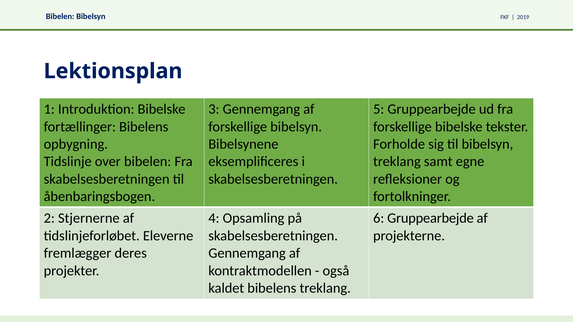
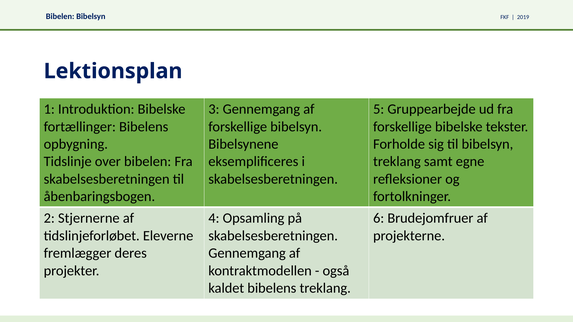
6 Gruppearbejde: Gruppearbejde -> Brudejomfruer (430, 218)
